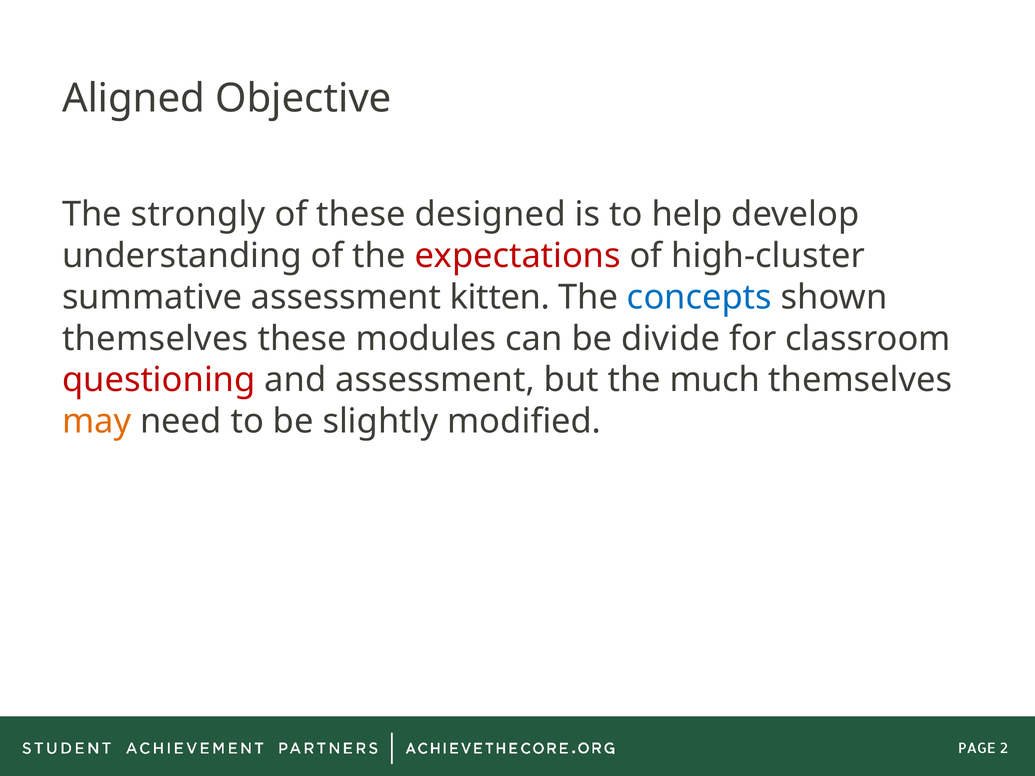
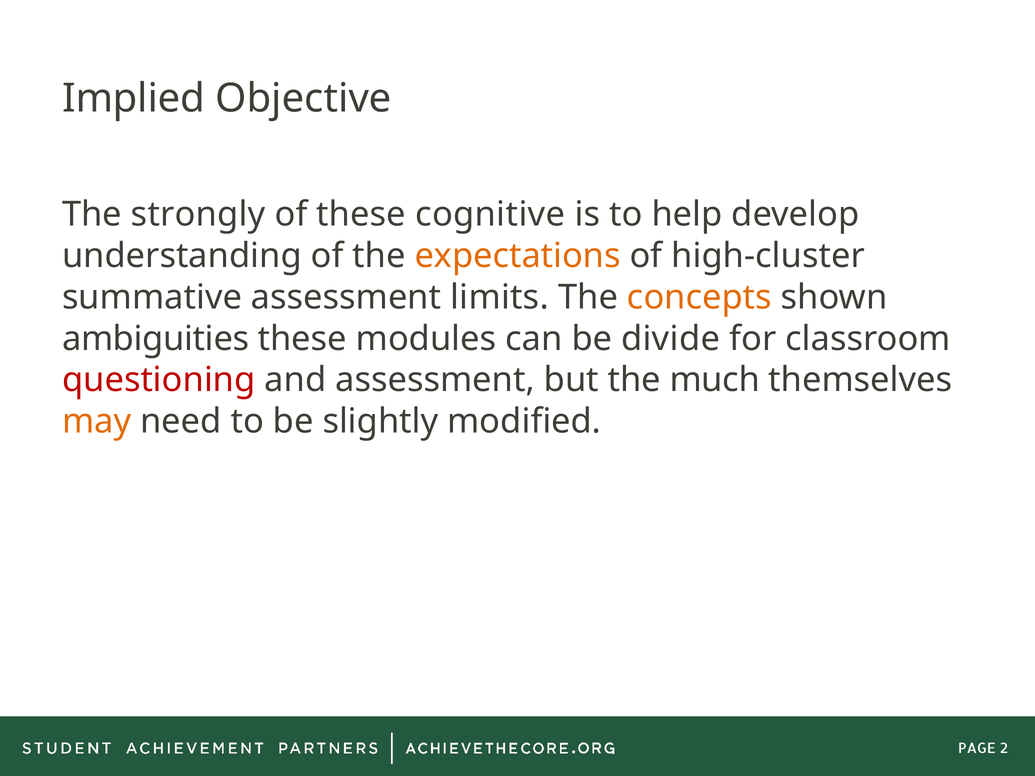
Aligned: Aligned -> Implied (134, 99)
designed: designed -> cognitive (490, 215)
expectations colour: red -> orange (518, 256)
kitten: kitten -> limits (500, 297)
concepts colour: blue -> orange (699, 297)
themselves: themselves -> ambiguities (156, 339)
